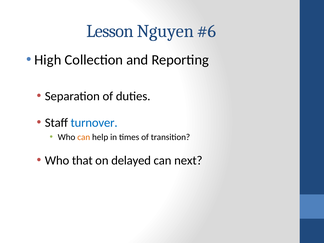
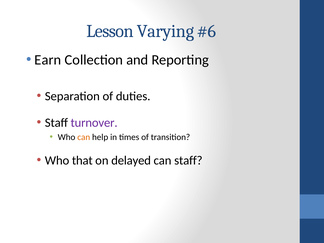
Nguyen: Nguyen -> Varying (165, 31)
High: High -> Earn (48, 60)
turnover colour: blue -> purple (94, 123)
can next: next -> staff (188, 160)
